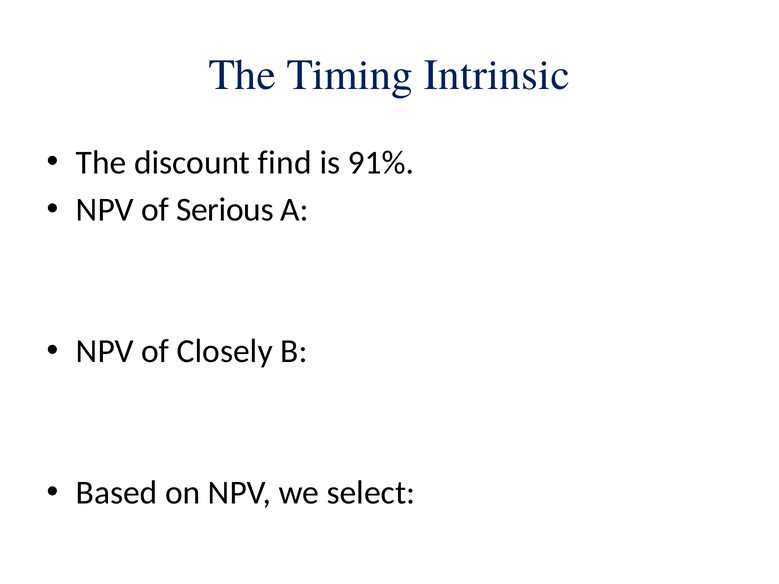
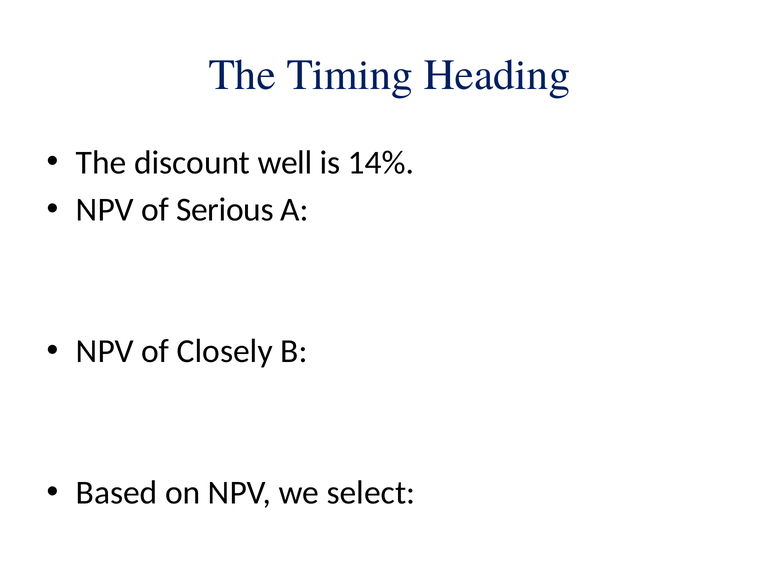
Intrinsic: Intrinsic -> Heading (497, 75)
find: find -> well (285, 163)
91%: 91% -> 14% (381, 163)
